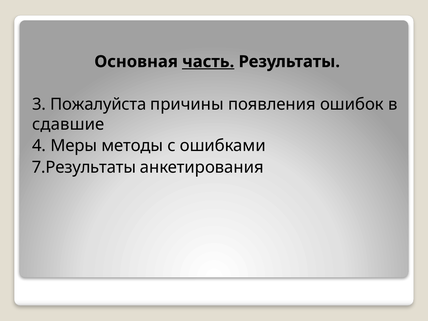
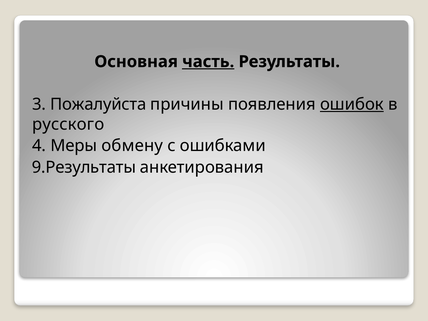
ошибок underline: none -> present (352, 104)
сдавшие: сдавшие -> русского (68, 124)
методы: методы -> обмену (132, 146)
7.Результаты: 7.Результаты -> 9.Результаты (84, 167)
